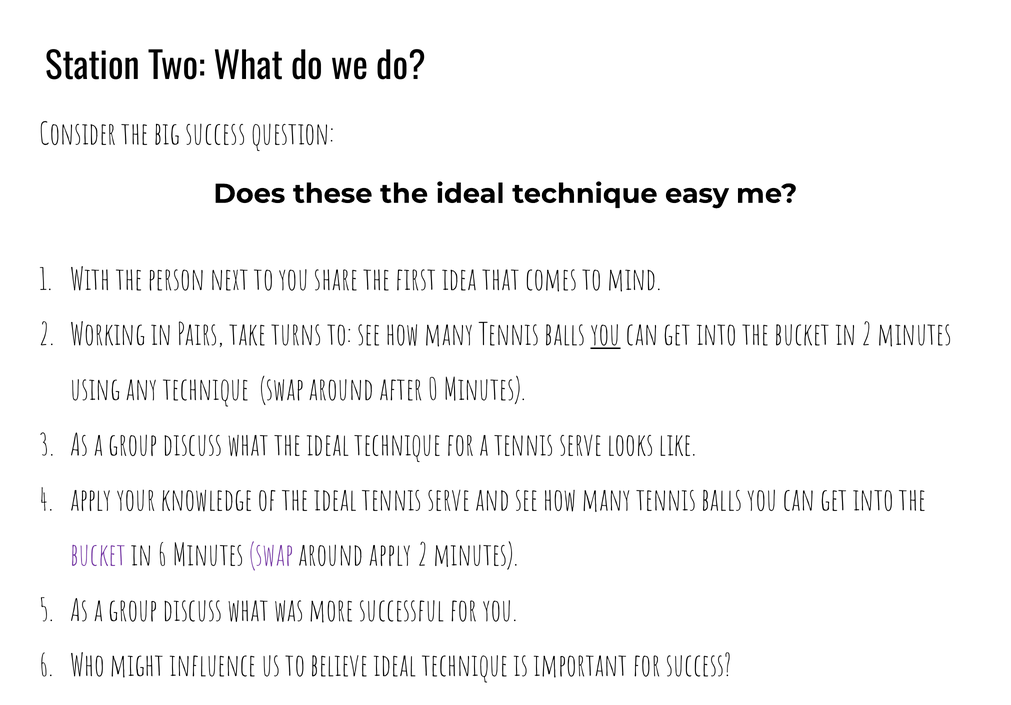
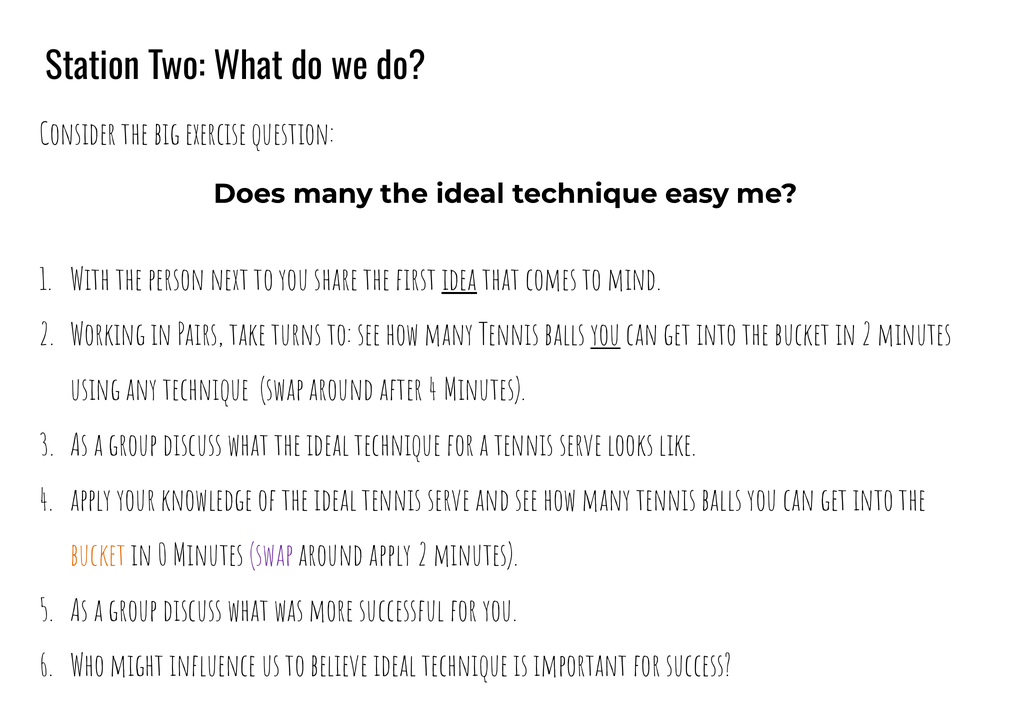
big success: success -> exercise (216, 135)
Does these: these -> many (333, 194)
idea underline: none -> present (459, 280)
after 0: 0 -> 4 (433, 390)
bucket colour: purple -> orange (98, 555)
in 6: 6 -> 0 (162, 555)
